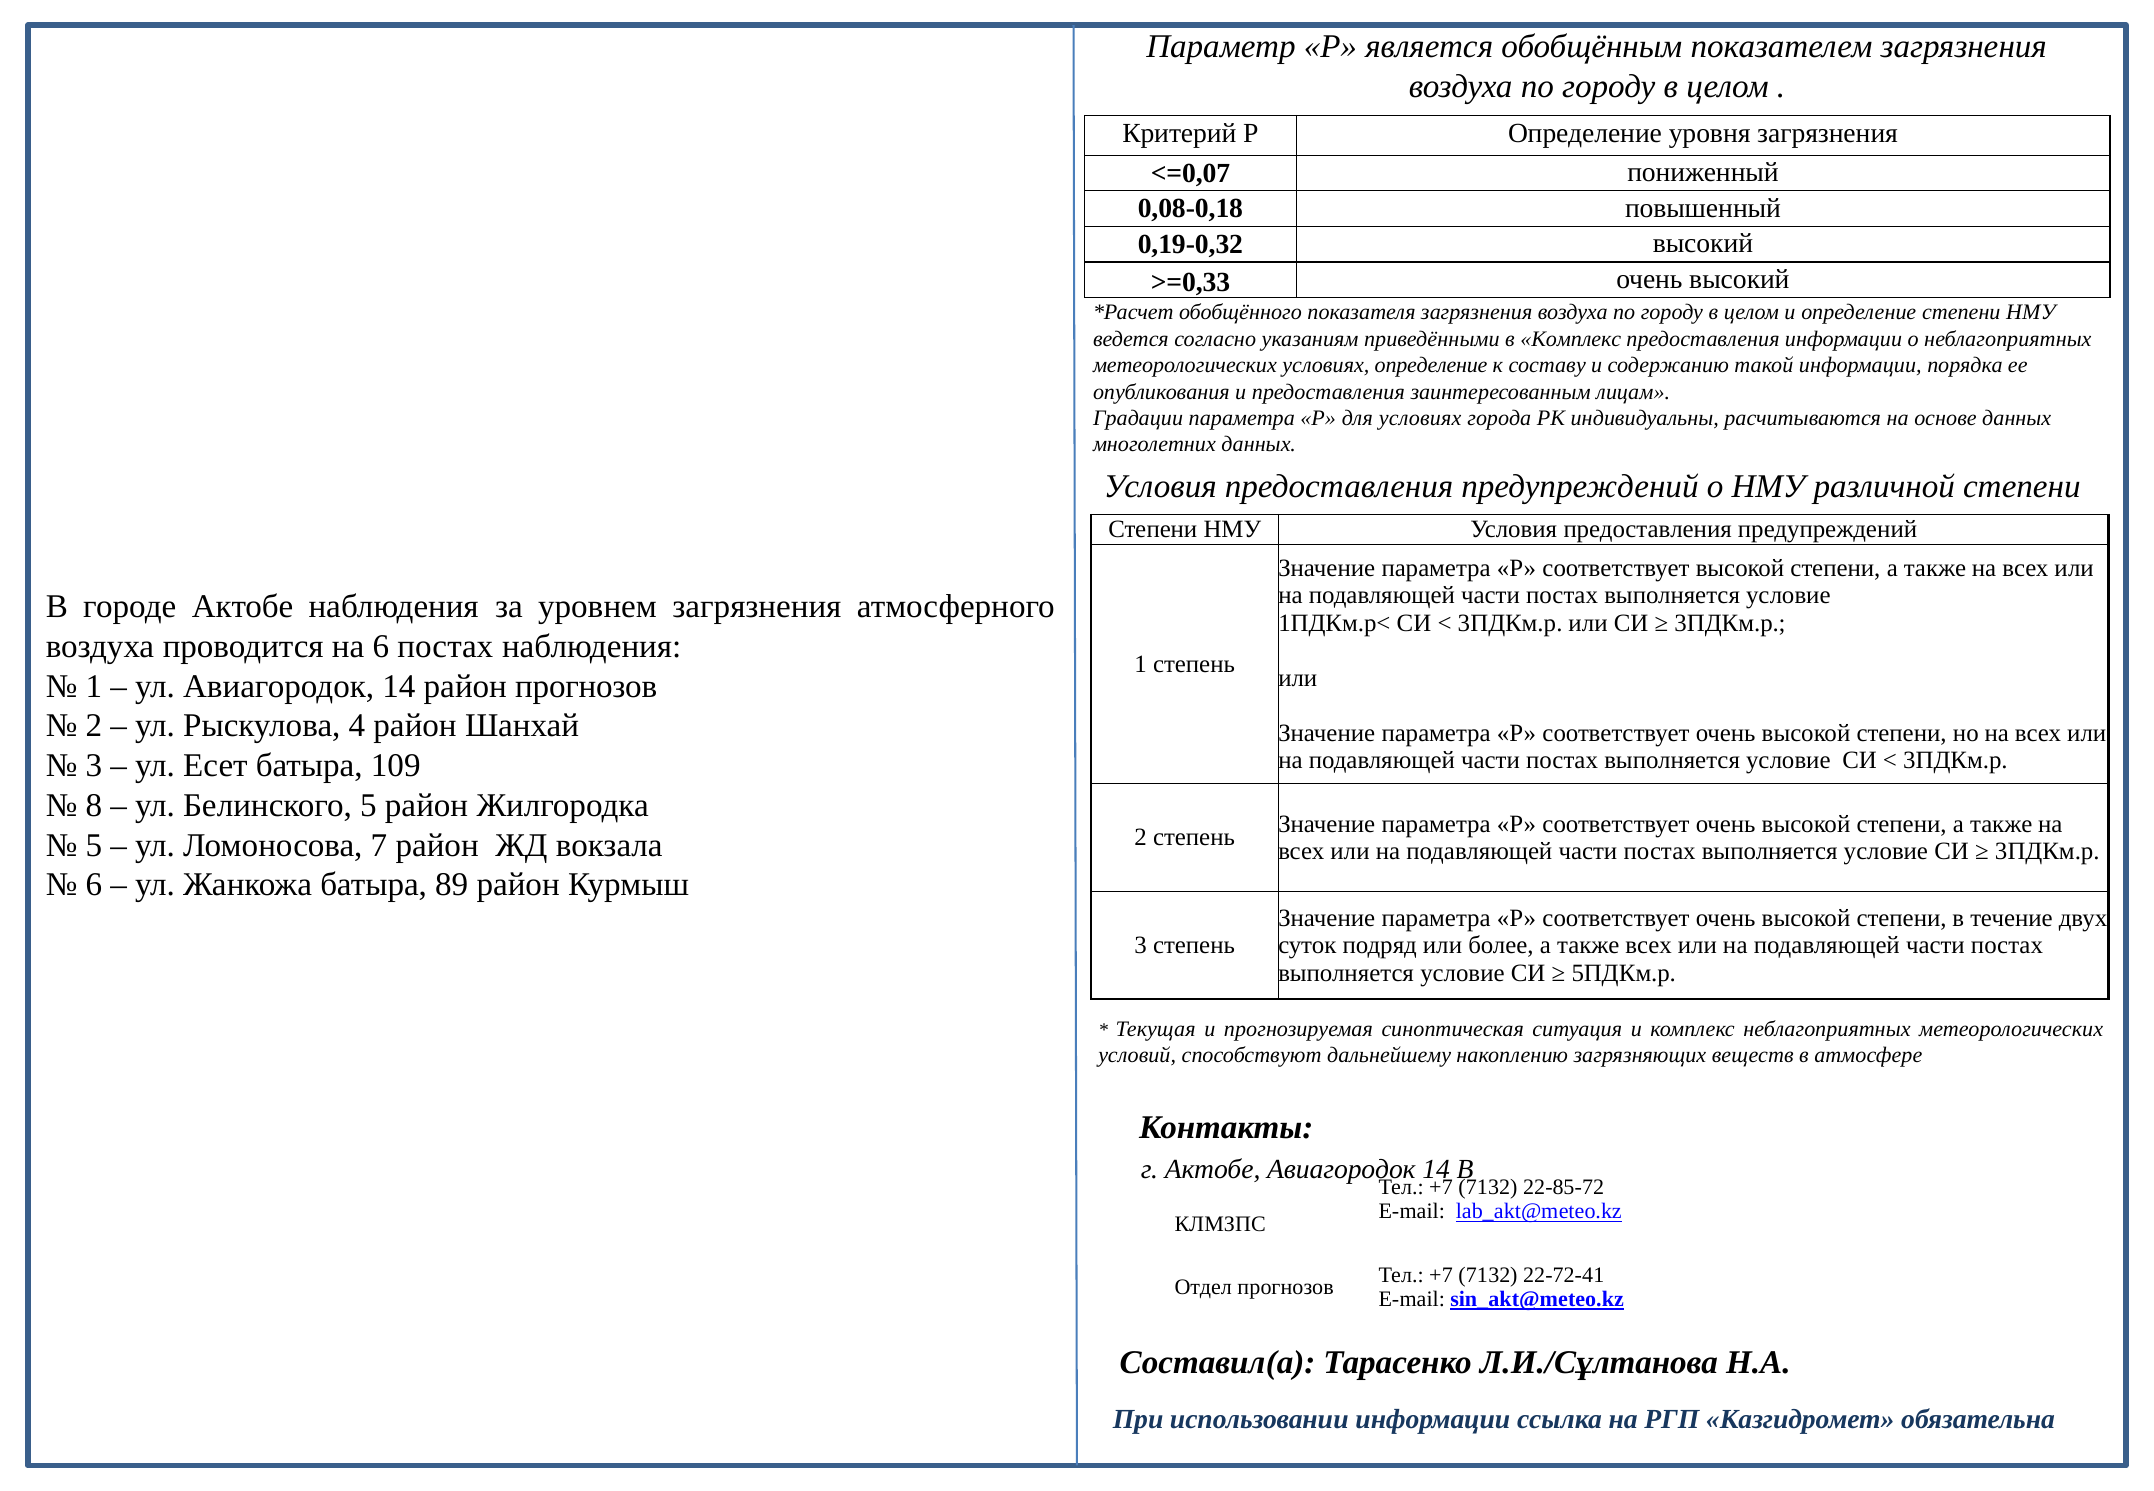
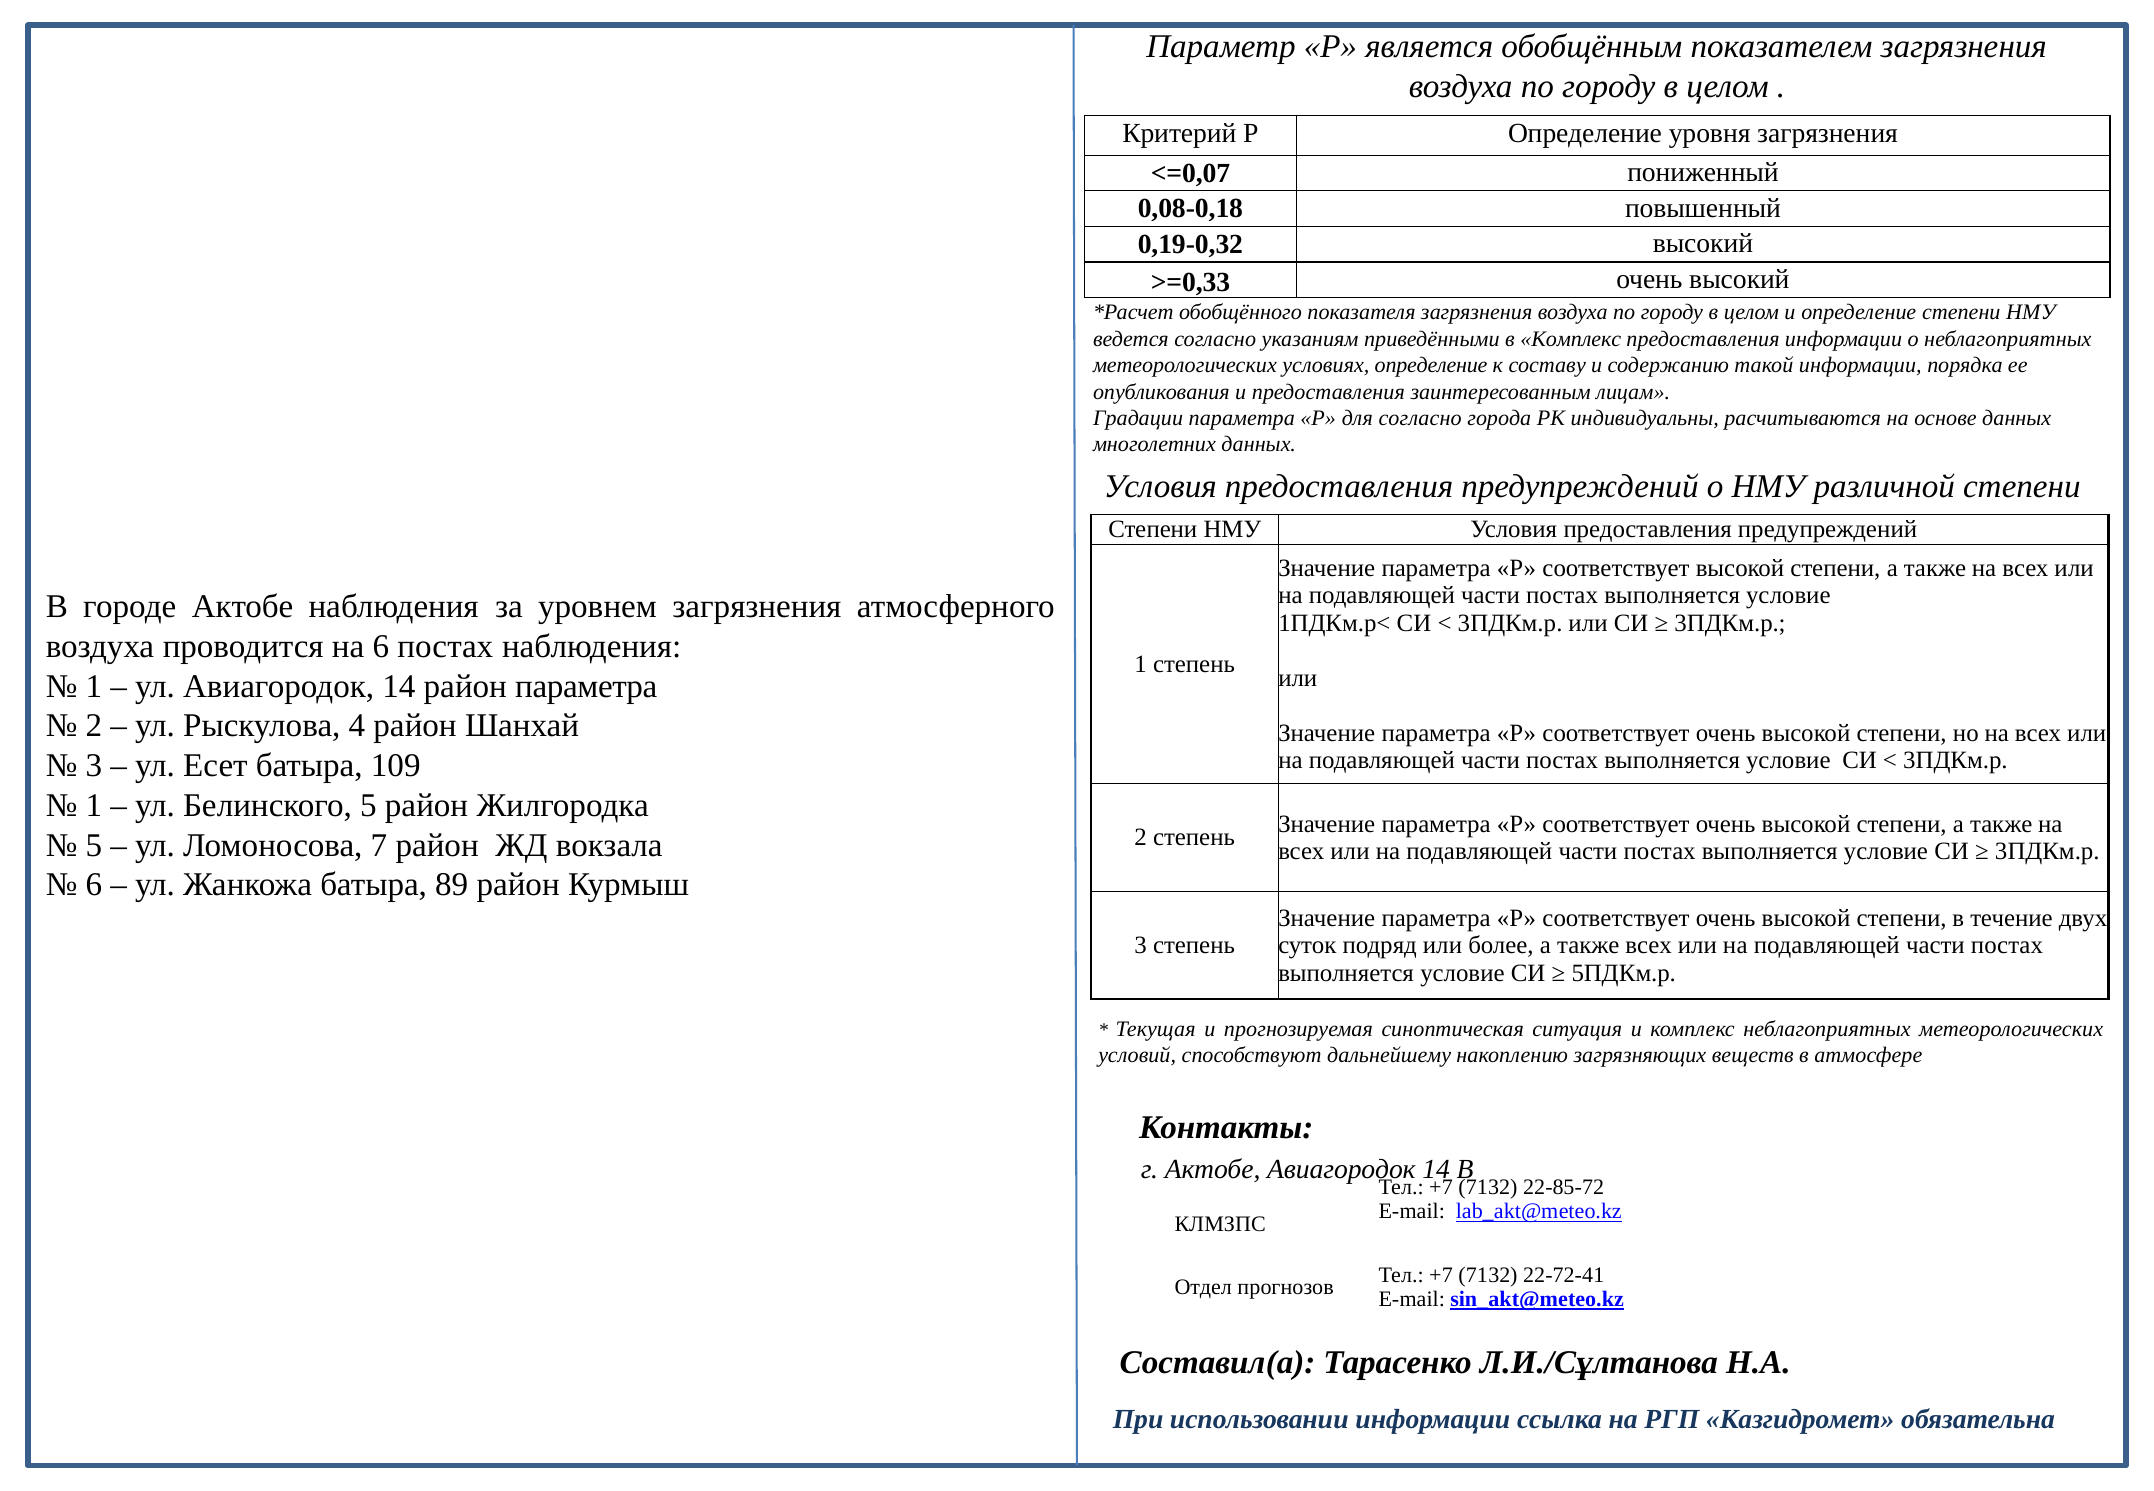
для условиях: условиях -> согласно (1420, 418)
район прогнозов: прогнозов -> параметра (586, 686)
8: 8 -> 1 (94, 806)
